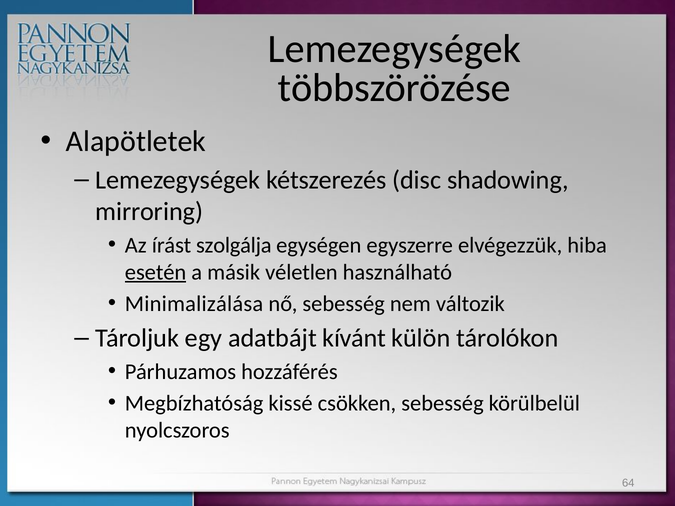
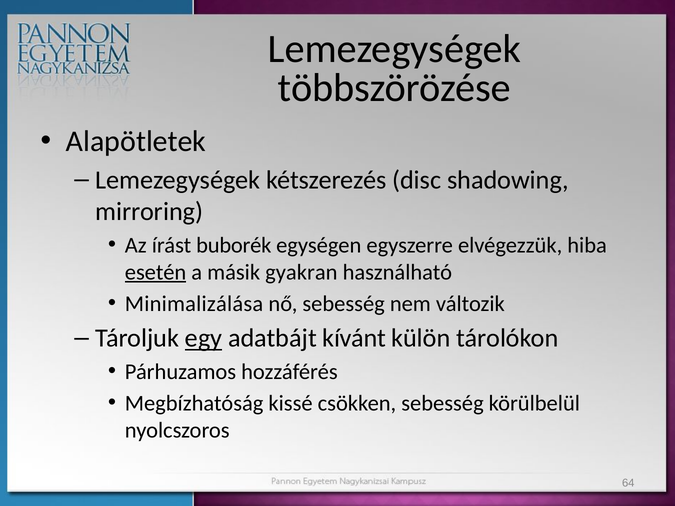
szolgálja: szolgálja -> buborék (234, 245)
véletlen: véletlen -> gyakran (301, 272)
egy underline: none -> present (204, 338)
